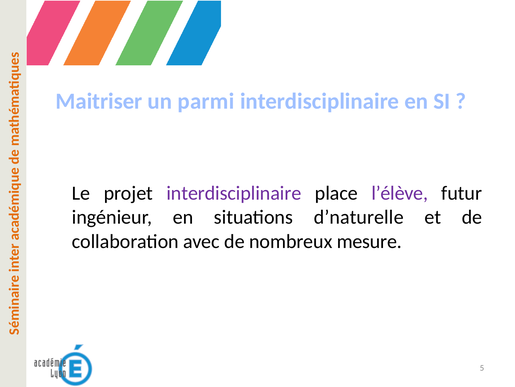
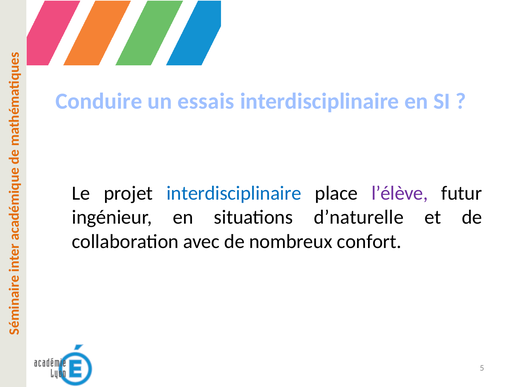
Maitriser: Maitriser -> Conduire (99, 101)
parmi: parmi -> essais (206, 101)
interdisciplinaire colour: purple -> blue (234, 193)
mesure: mesure -> confort (369, 241)
